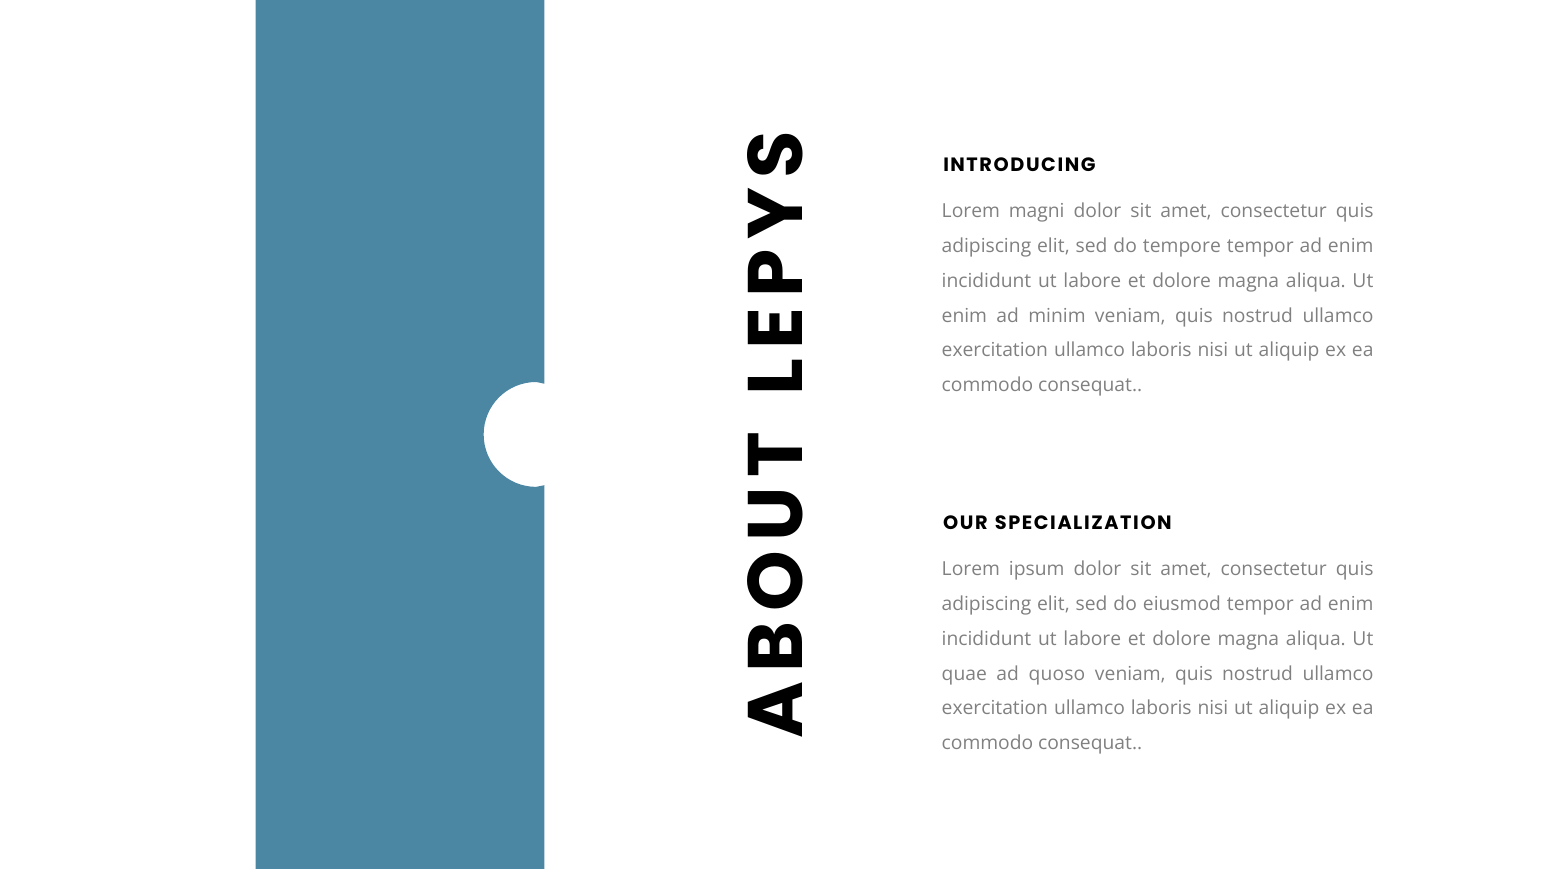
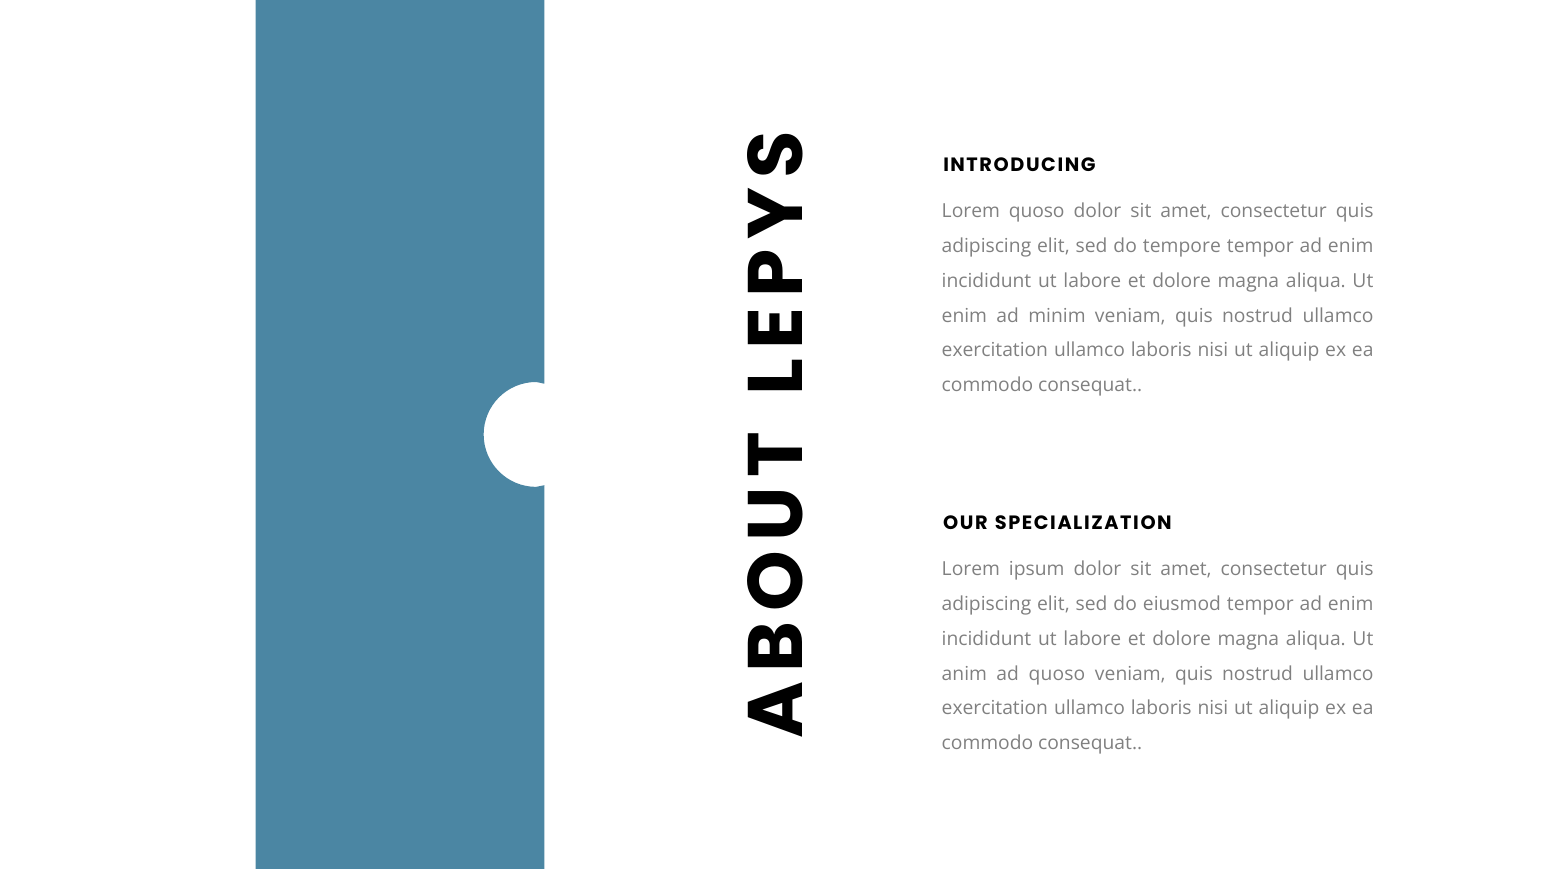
Lorem magni: magni -> quoso (1037, 211)
quae: quae -> anim (964, 674)
